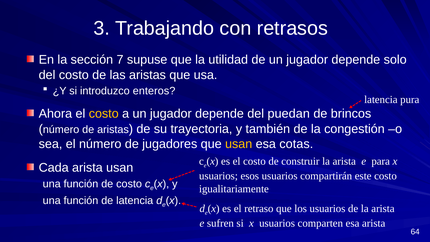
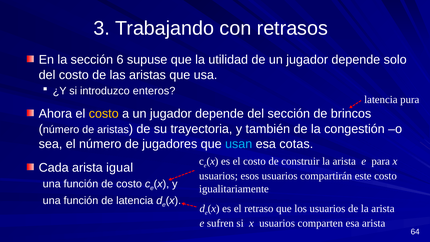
7: 7 -> 6 (120, 60)
del puedan: puedan -> sección (289, 114)
usan colour: yellow -> light blue (239, 144)
arista usan: usan -> igual (120, 168)
